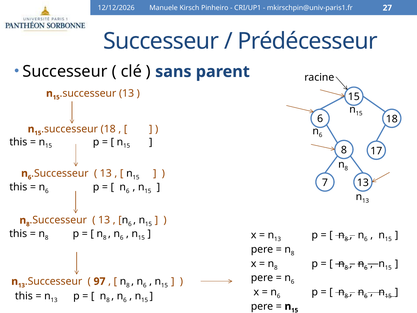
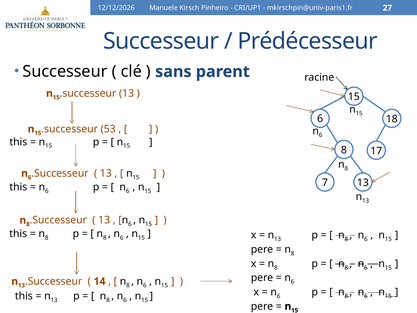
18: 18 -> 53 (108, 129)
97: 97 -> 14 (100, 281)
